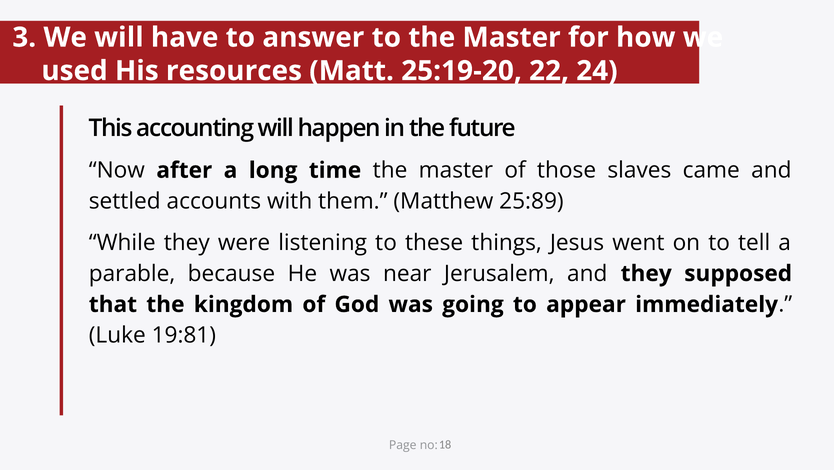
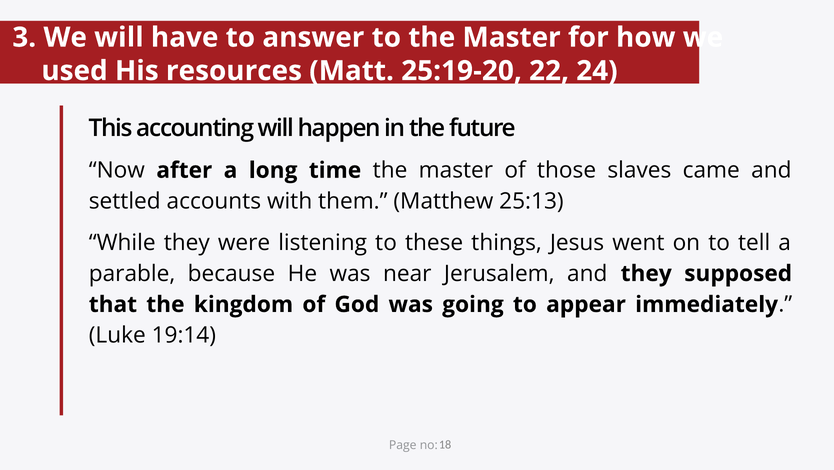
25:89: 25:89 -> 25:13 (531, 201)
19:81: 19:81 -> 19:14 (184, 336)
